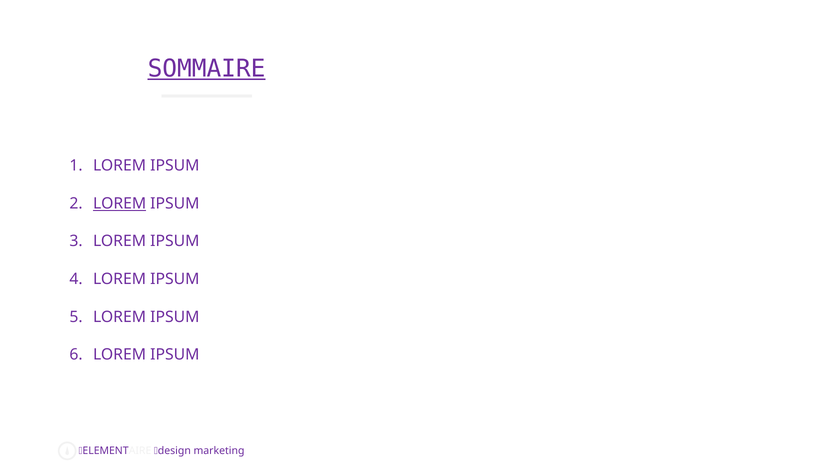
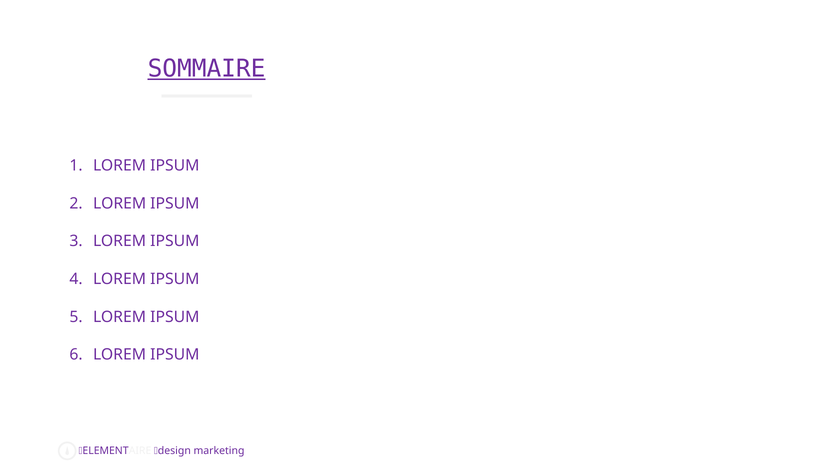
LOREM underline: present -> none (120, 204)
